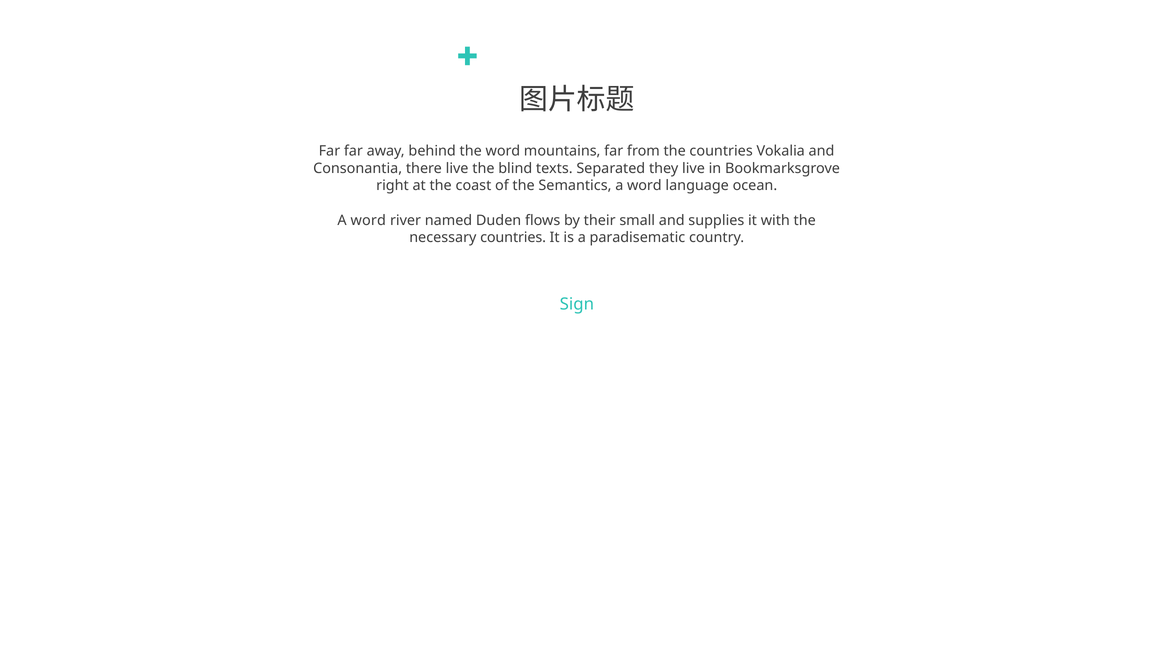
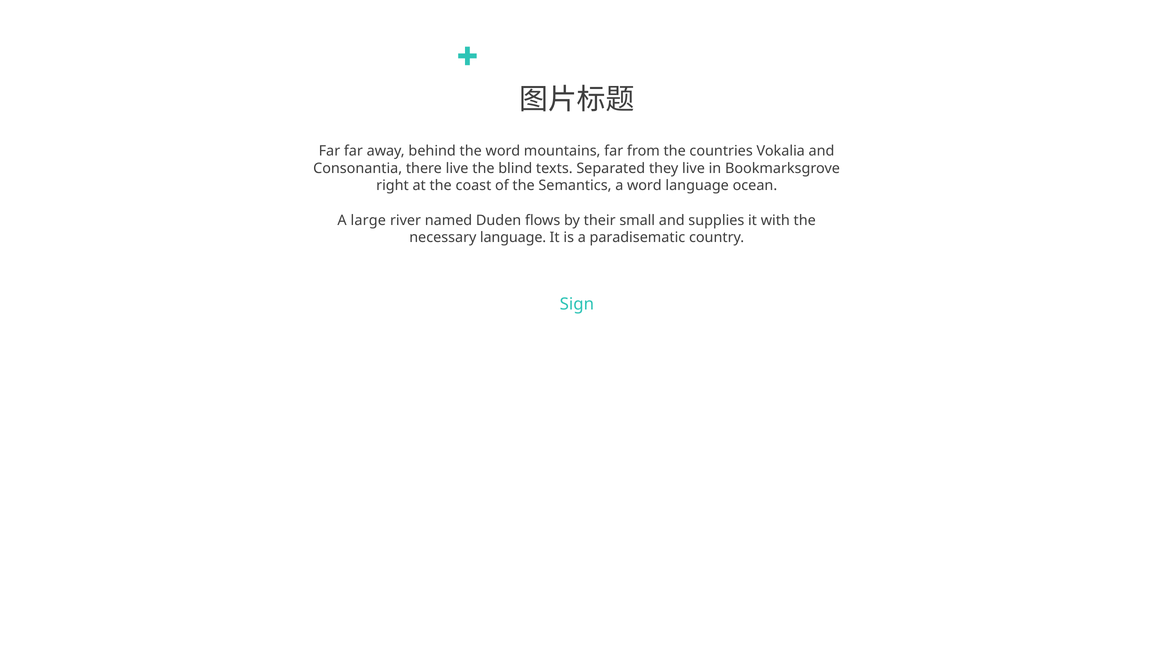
word: word -> large (368, 220)
necessary countries: countries -> language (513, 238)
